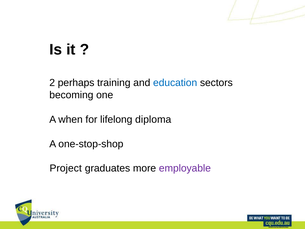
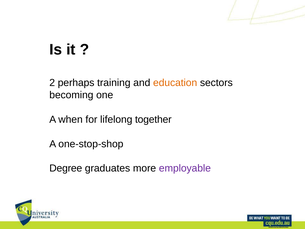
education colour: blue -> orange (175, 83)
diploma: diploma -> together (153, 119)
Project: Project -> Degree (66, 168)
